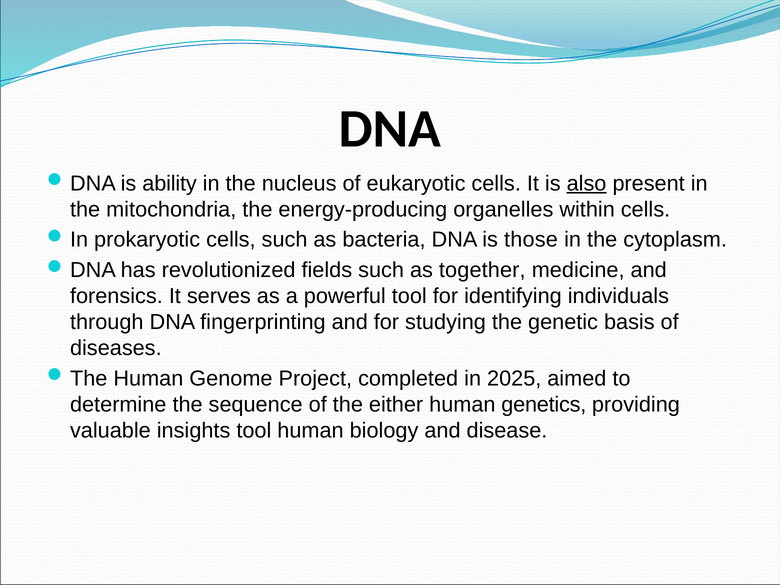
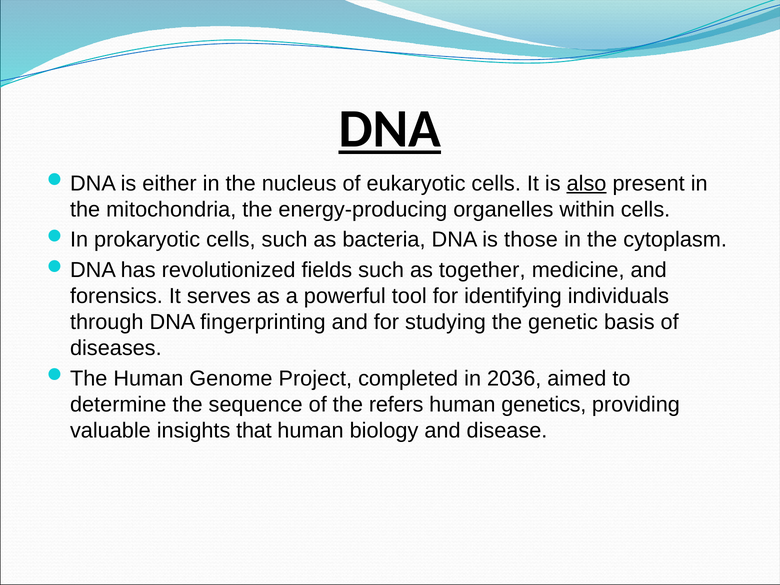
DNA underline: none -> present (390, 129)
ability: ability -> either (169, 183)
2025: 2025 -> 2036 (514, 379)
either: either -> refers (396, 405)
insights tool: tool -> that (254, 431)
